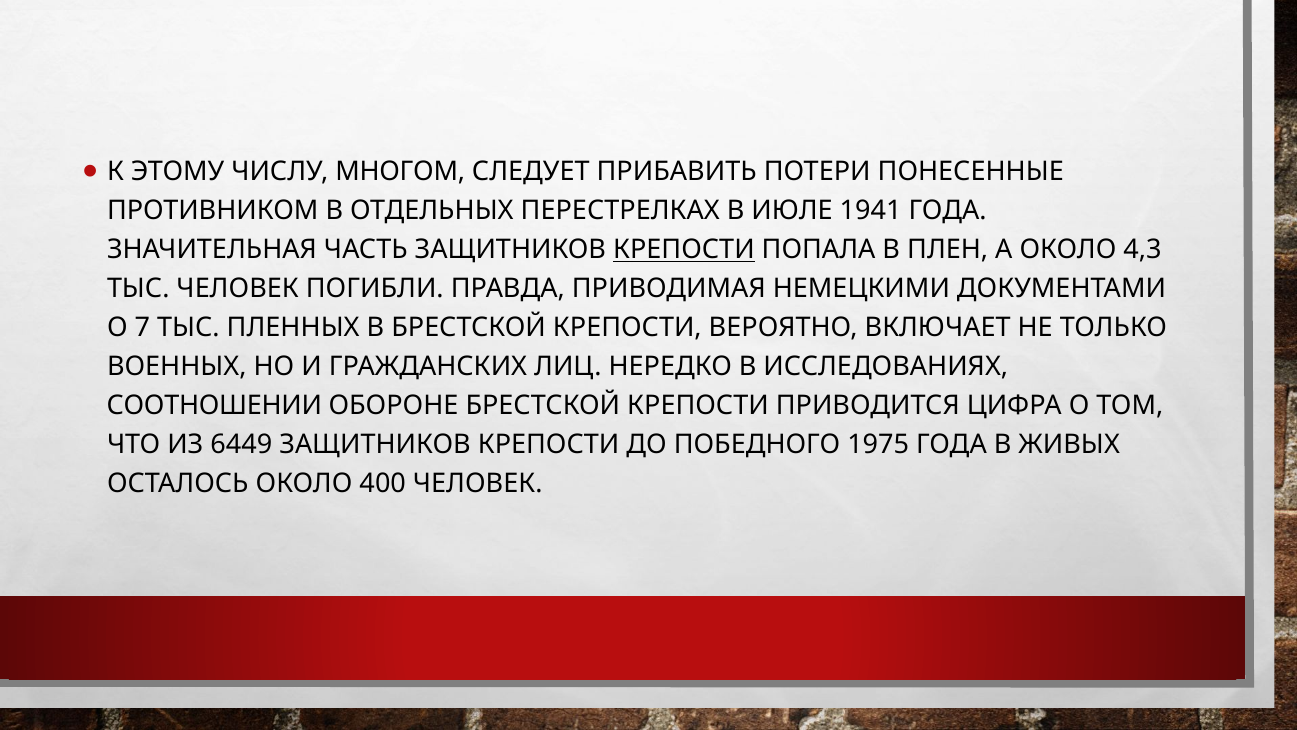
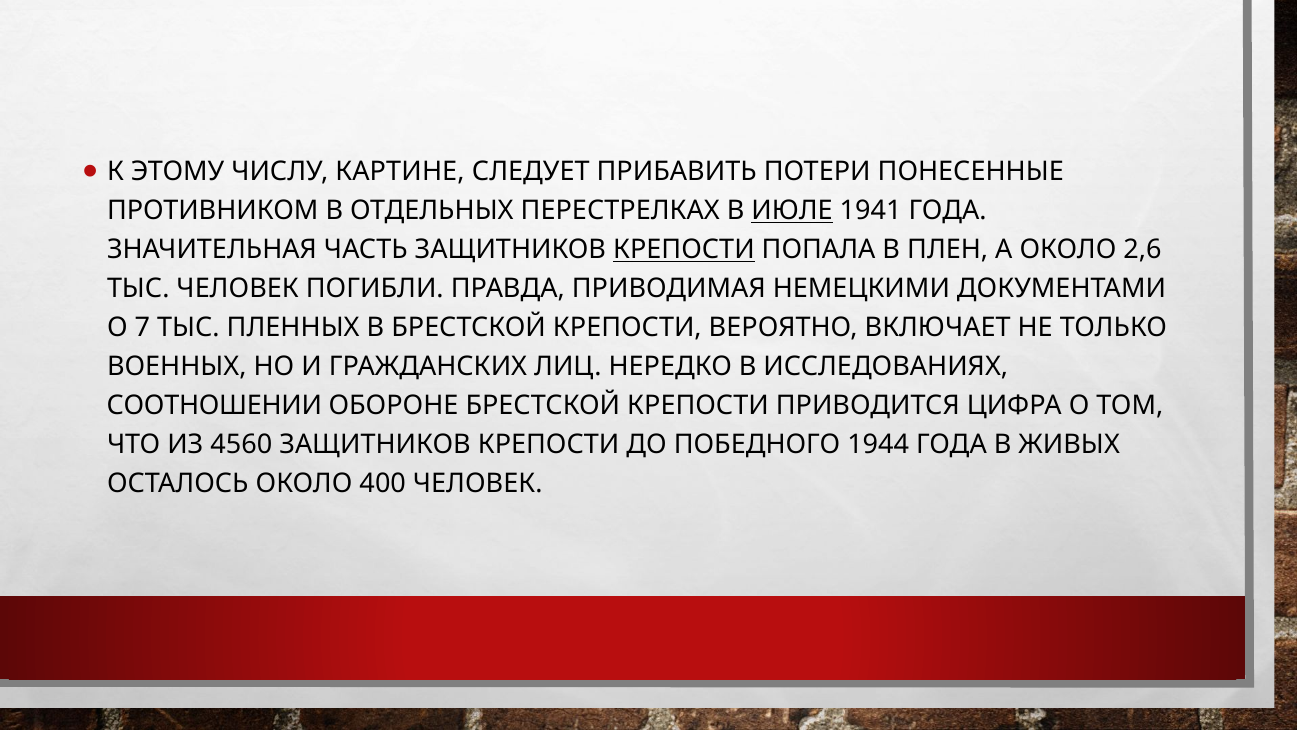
МНОГОМ: МНОГОМ -> КАРТИНЕ (400, 172)
ИЮЛЕ underline: none -> present (792, 211)
4,3: 4,3 -> 2,6 (1143, 250)
6449: 6449 -> 4560 (241, 444)
1975: 1975 -> 1944 (878, 444)
